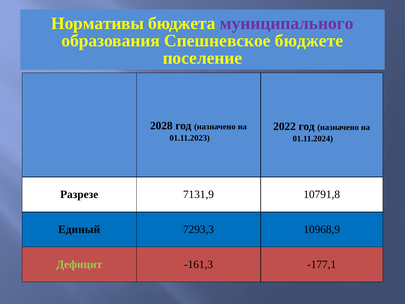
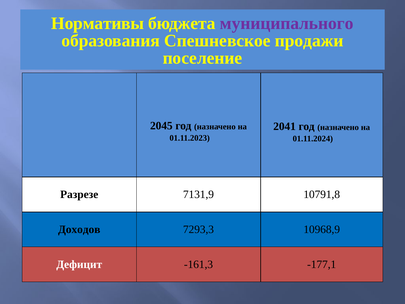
бюджете: бюджете -> продажи (309, 41)
2028: 2028 -> 2045 (161, 126)
2022: 2022 -> 2041 (285, 126)
Единый: Единый -> Доходов (79, 229)
Дефицит colour: light green -> white (79, 264)
